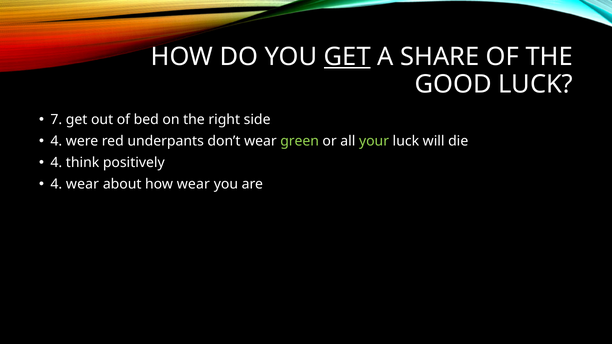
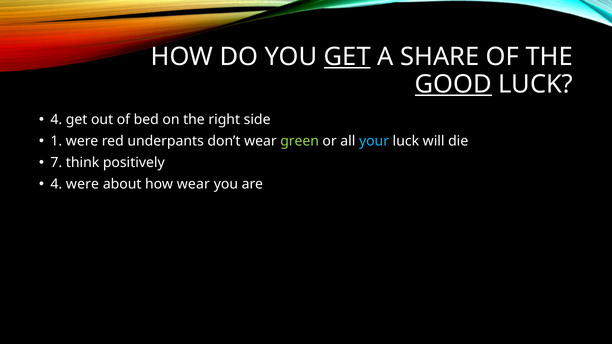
GOOD underline: none -> present (453, 84)
7: 7 -> 4 (56, 120)
4: 4 -> 1 (56, 141)
your colour: light green -> light blue (374, 141)
4: 4 -> 7 (56, 163)
4 wear: wear -> were (82, 185)
